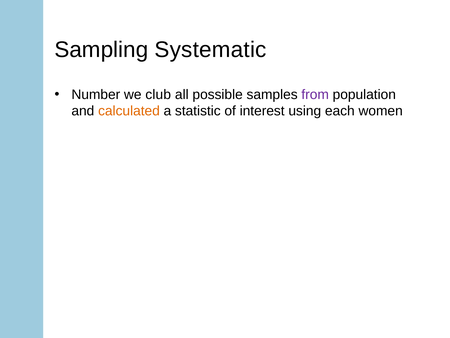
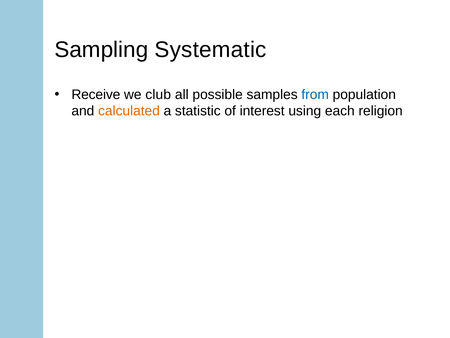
Number: Number -> Receive (96, 94)
from colour: purple -> blue (315, 94)
women: women -> religion (381, 111)
